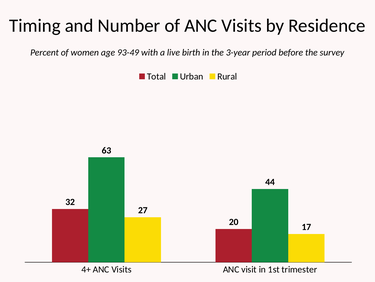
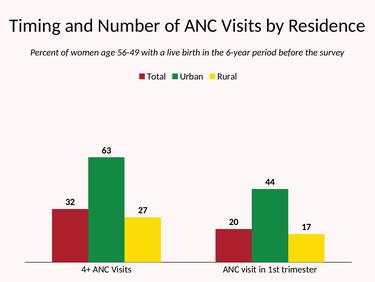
93-49: 93-49 -> 56-49 (128, 52)
3-year: 3-year -> 6-year (238, 52)
